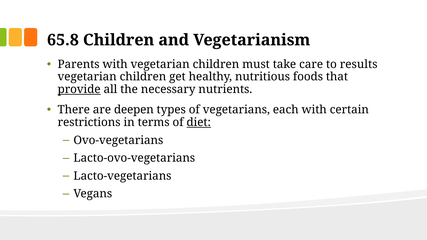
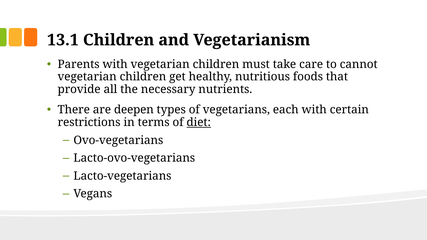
65.8: 65.8 -> 13.1 (63, 40)
results: results -> cannot (359, 64)
provide underline: present -> none (79, 89)
